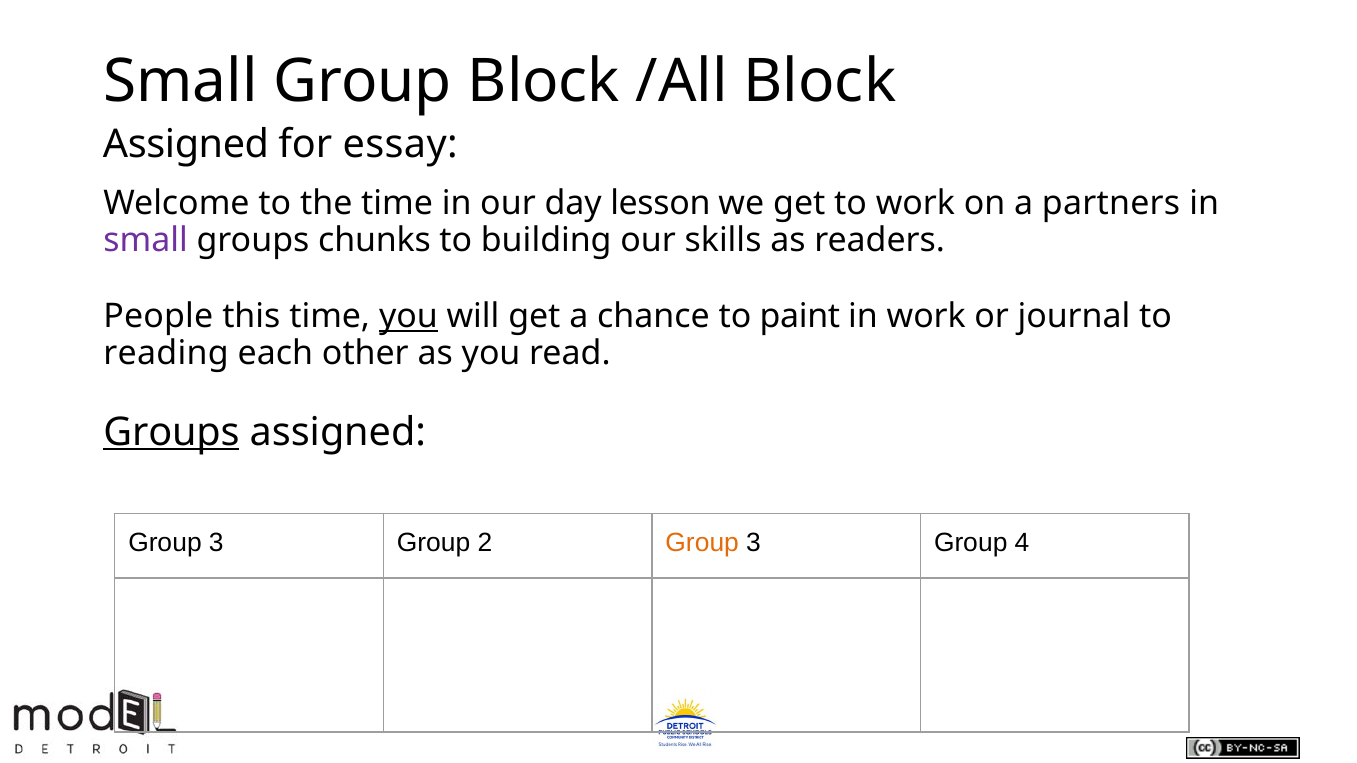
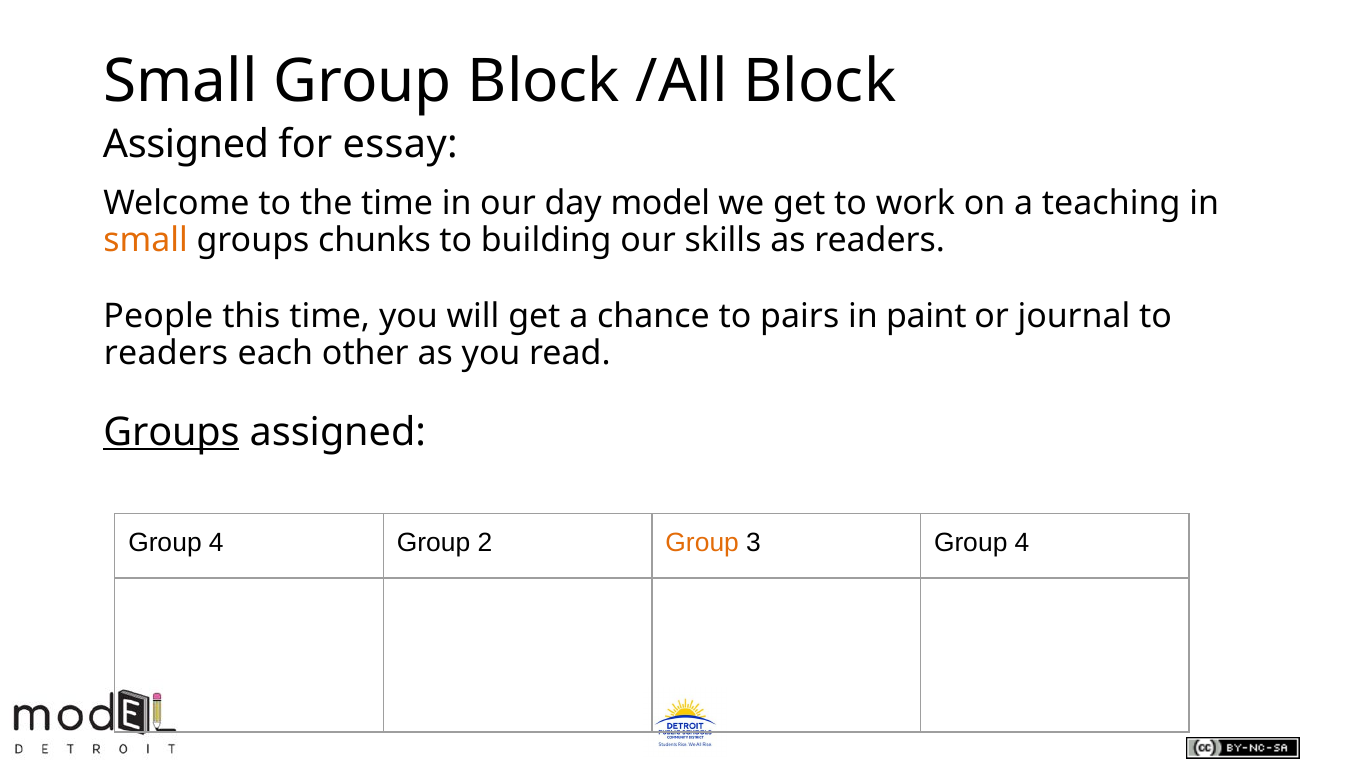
lesson: lesson -> model (660, 203)
partners: partners -> teaching (1111, 203)
small colour: purple -> orange (146, 240)
you underline: present -> none (408, 316)
paint: paint -> pairs (800, 316)
in work: work -> paint (926, 316)
reading: reading -> readers (166, 353)
3: 3 -> 4 (216, 543)
